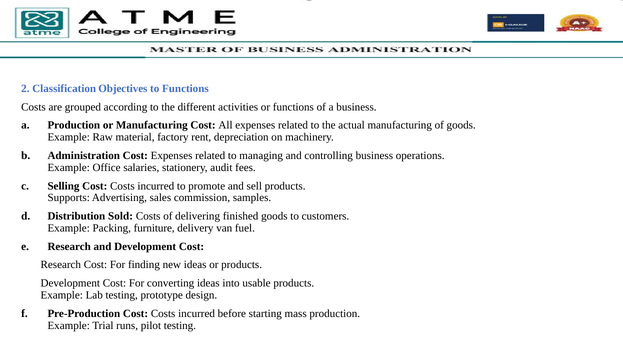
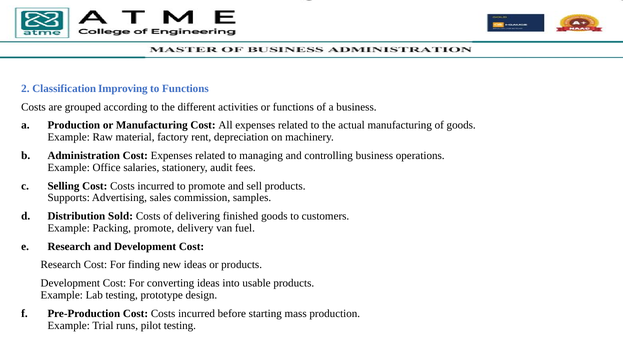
Objectives: Objectives -> Improving (123, 89)
Packing furniture: furniture -> promote (154, 228)
